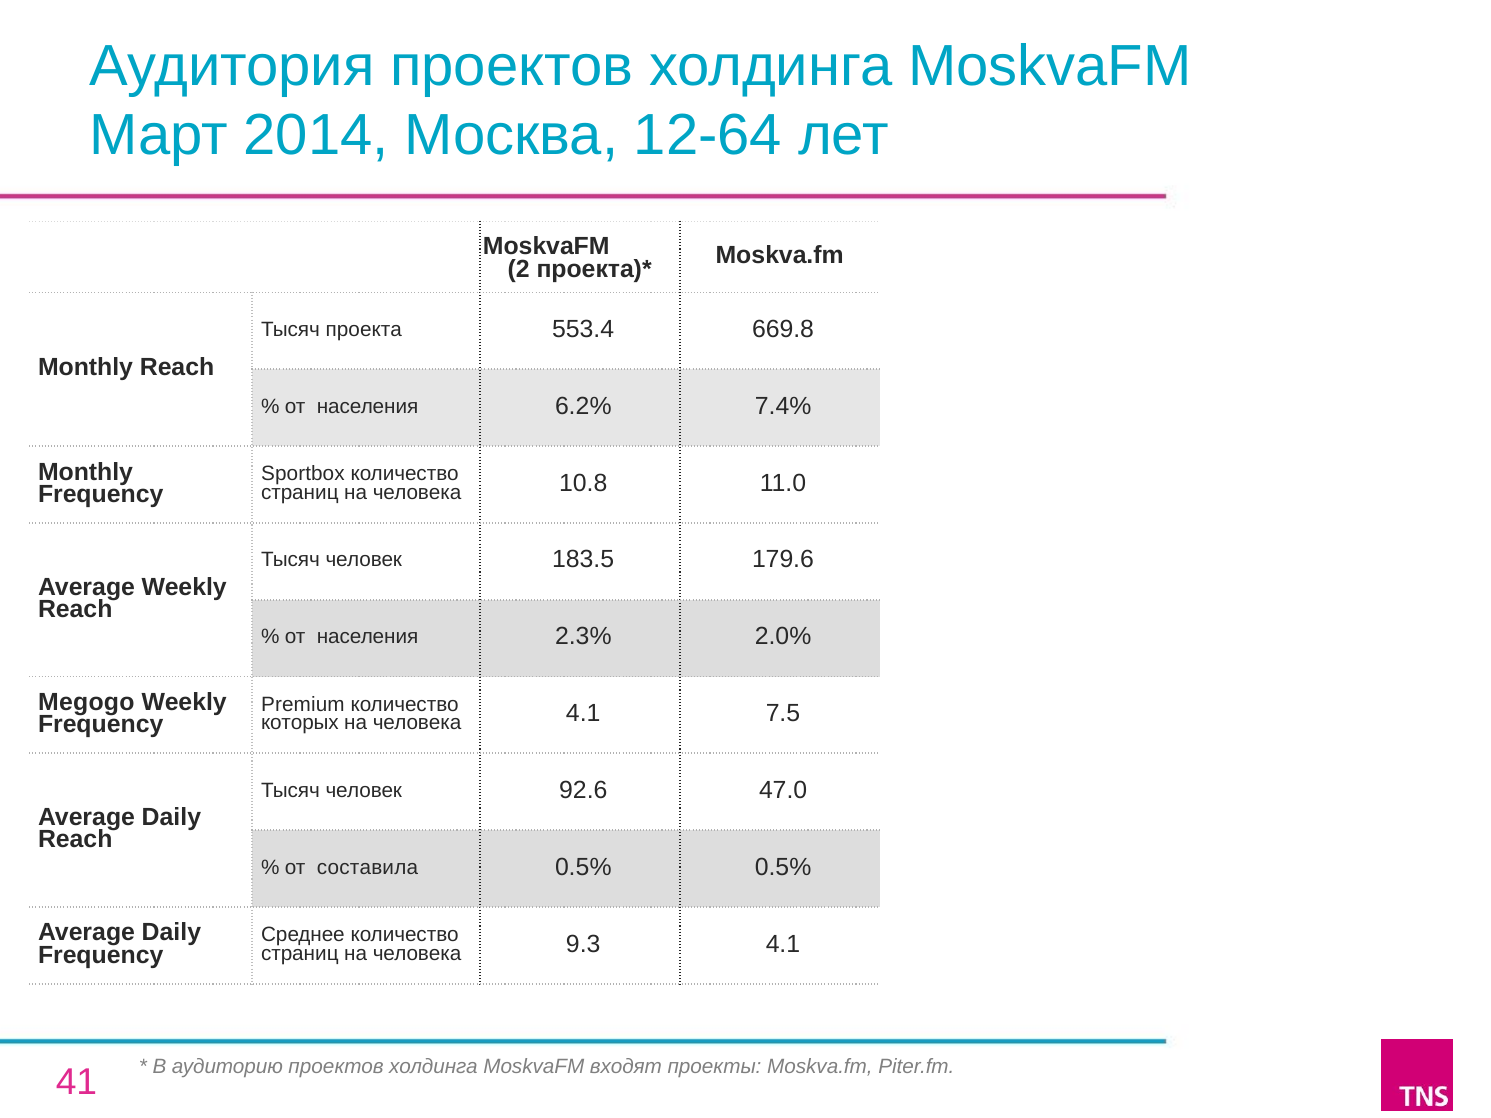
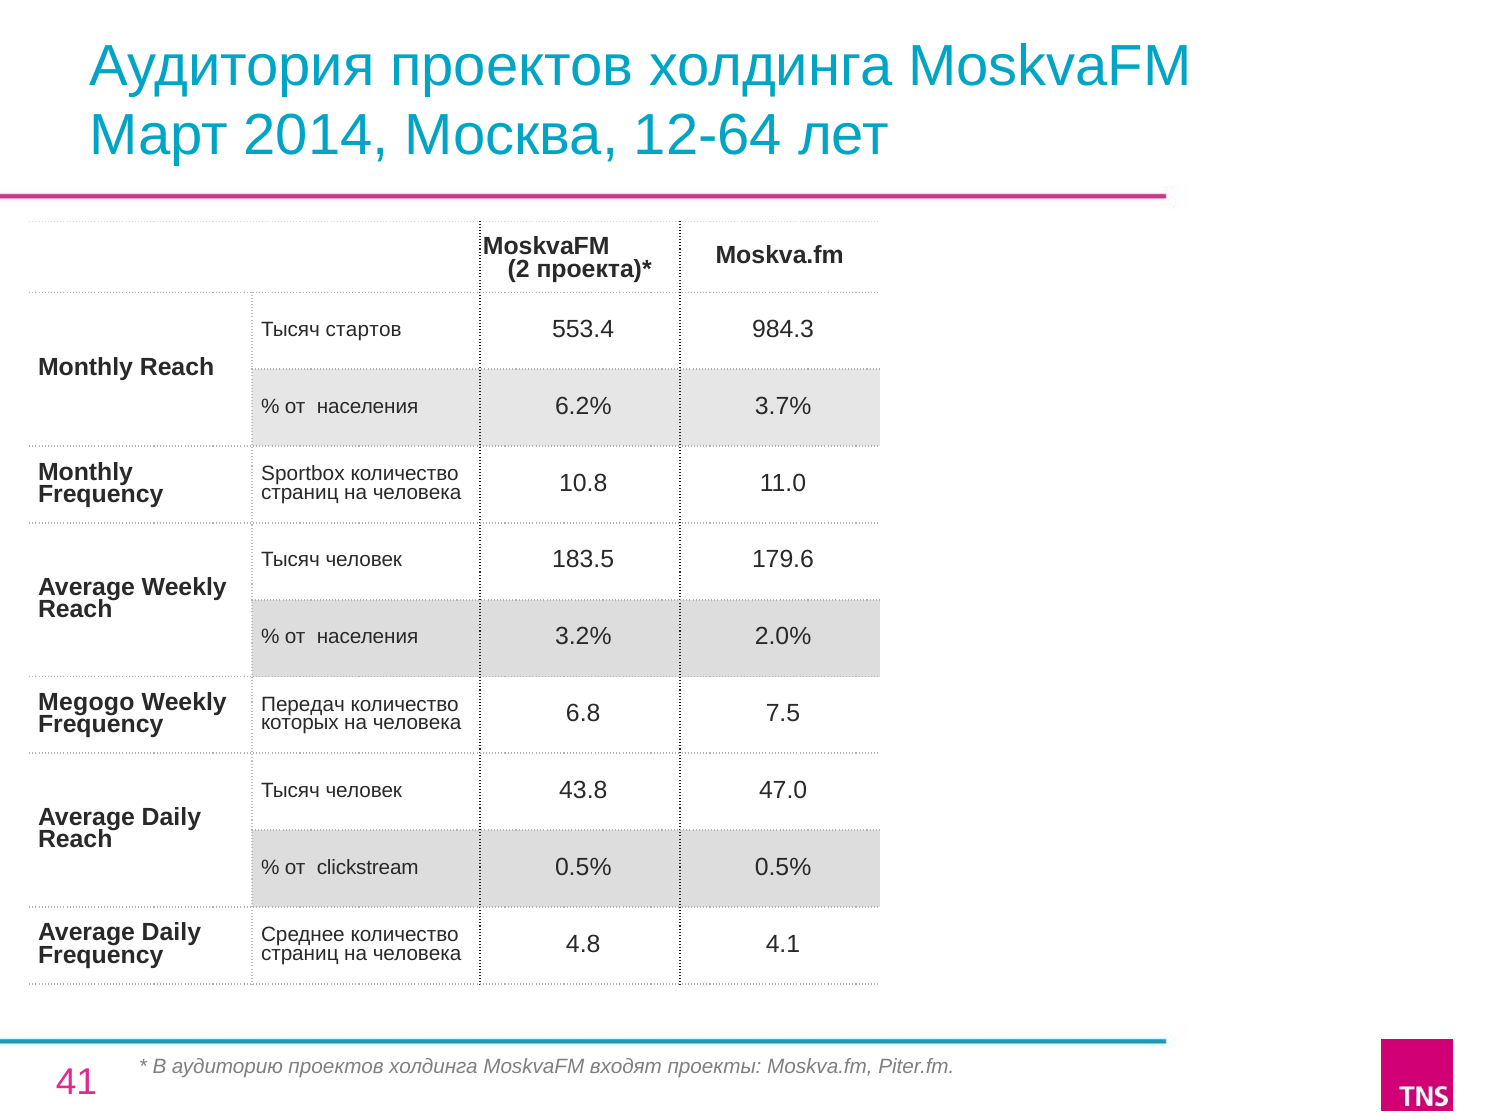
проекта: проекта -> стартов (364, 330)
669.8: 669.8 -> 984.3 (783, 329)
7.4%: 7.4% -> 3.7% (783, 406)
2.3%: 2.3% -> 3.2% (583, 637)
Premium: Premium -> Передач (303, 705)
человека 4.1: 4.1 -> 6.8 (583, 714)
92.6: 92.6 -> 43.8 (583, 790)
составила: составила -> clickstream (368, 868)
9.3: 9.3 -> 4.8 (583, 944)
